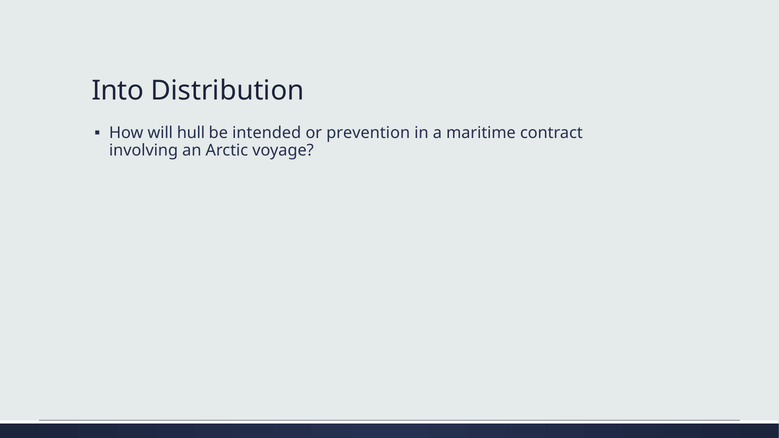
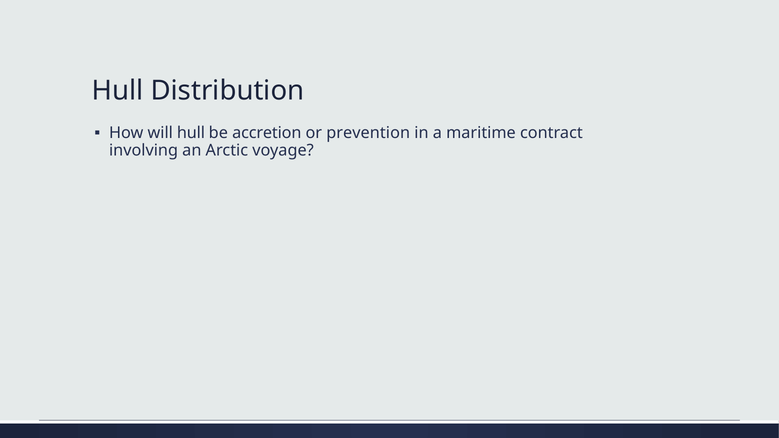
Into: Into -> Hull (118, 91)
intended: intended -> accretion (267, 133)
